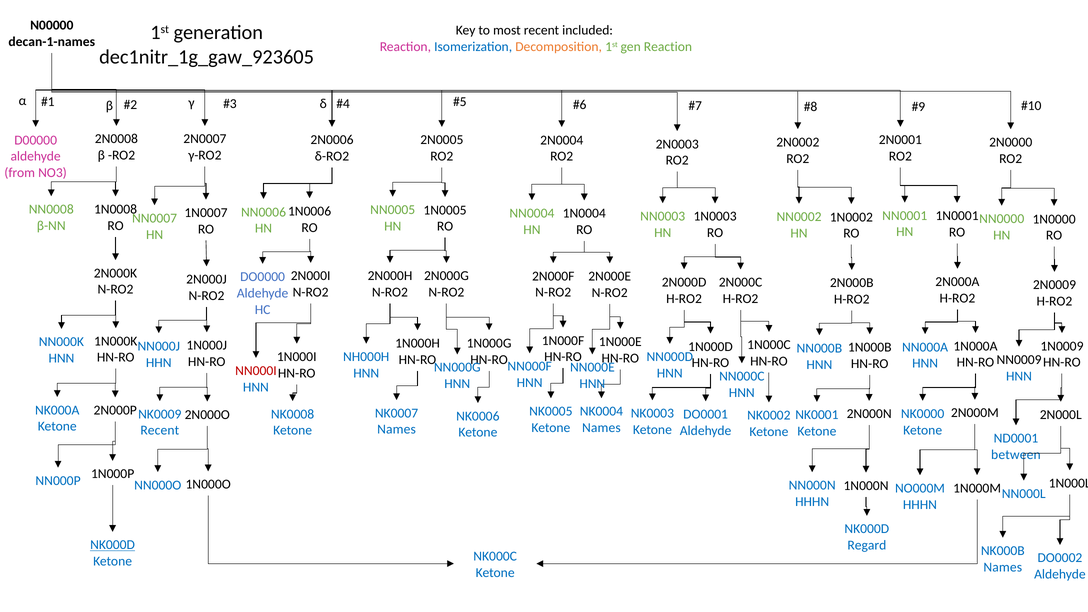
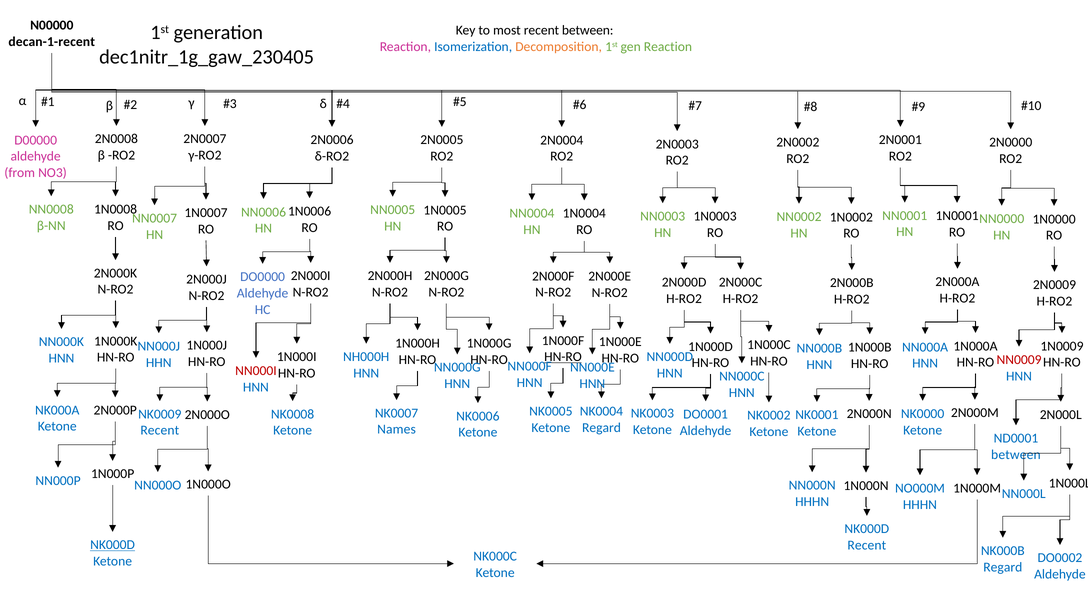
recent included: included -> between (588, 30)
decan-1-names: decan-1-names -> decan-1-recent (52, 42)
dec1nitr_1g_gaw_923605: dec1nitr_1g_gaw_923605 -> dec1nitr_1g_gaw_230405 (207, 57)
HN-RO underline: none -> present (563, 357)
NN0009 colour: black -> red (1019, 360)
Names: Names -> Regard (601, 428)
Regard: Regard -> Recent (867, 545)
Names: Names -> Regard (1003, 567)
